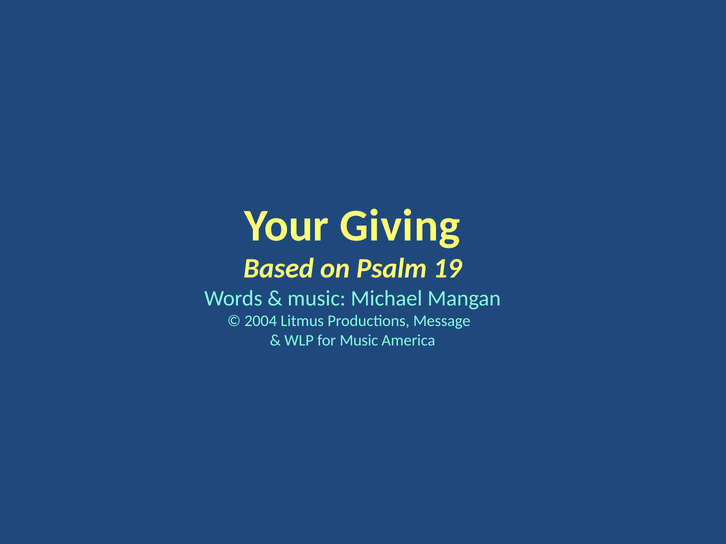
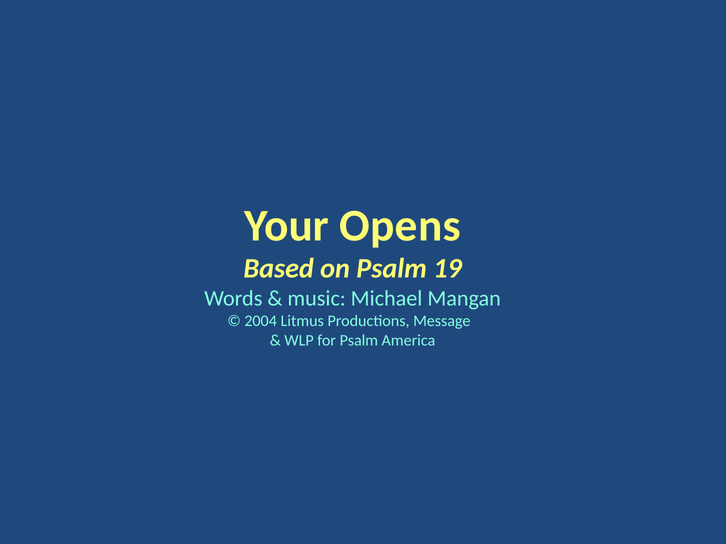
Giving: Giving -> Opens (400, 226)
for Music: Music -> Psalm (359, 341)
